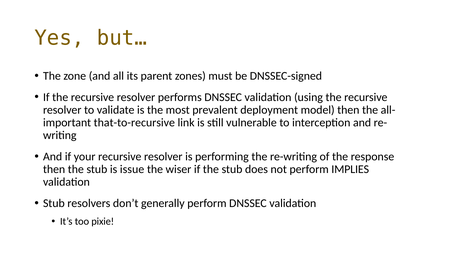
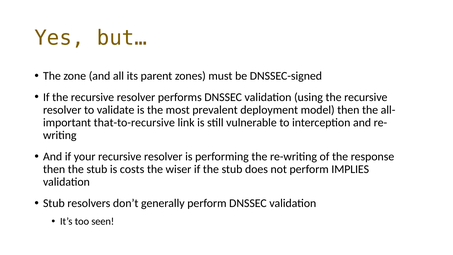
issue: issue -> costs (132, 169)
pixie: pixie -> seen (103, 221)
